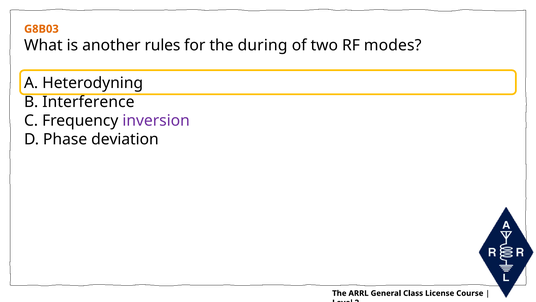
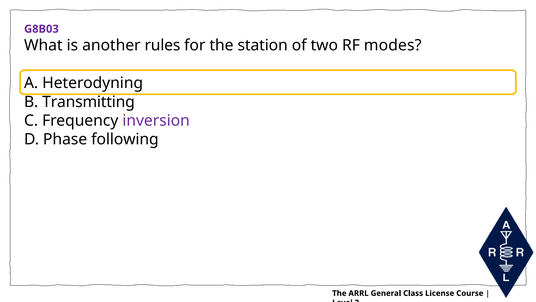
G8B03 colour: orange -> purple (41, 29)
during: during -> station (263, 45)
Interference: Interference -> Transmitting (89, 102)
deviation: deviation -> following (125, 139)
